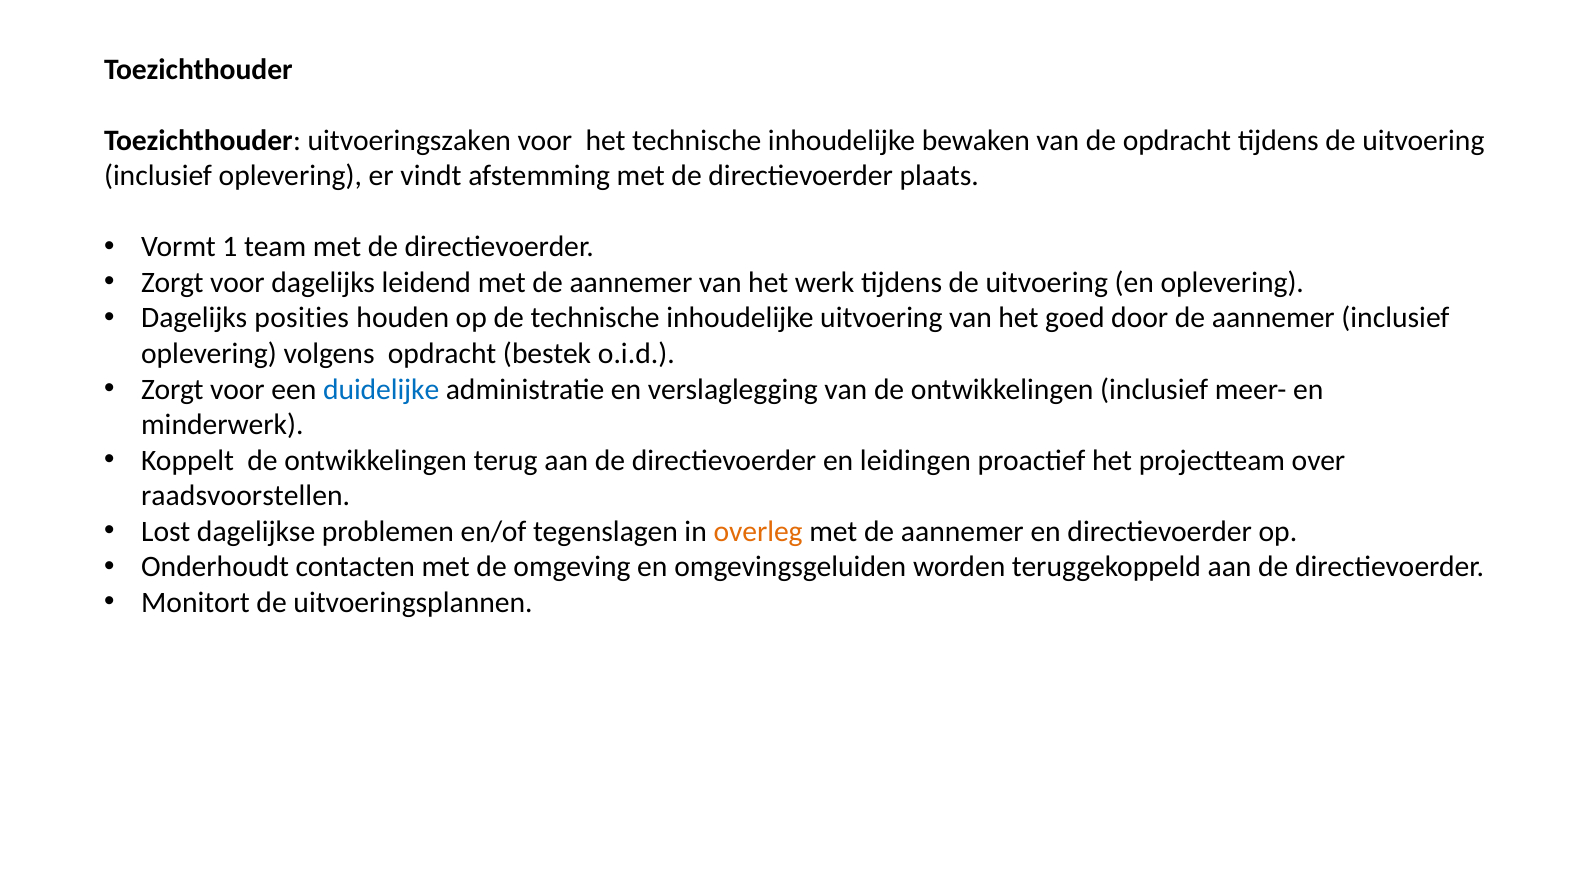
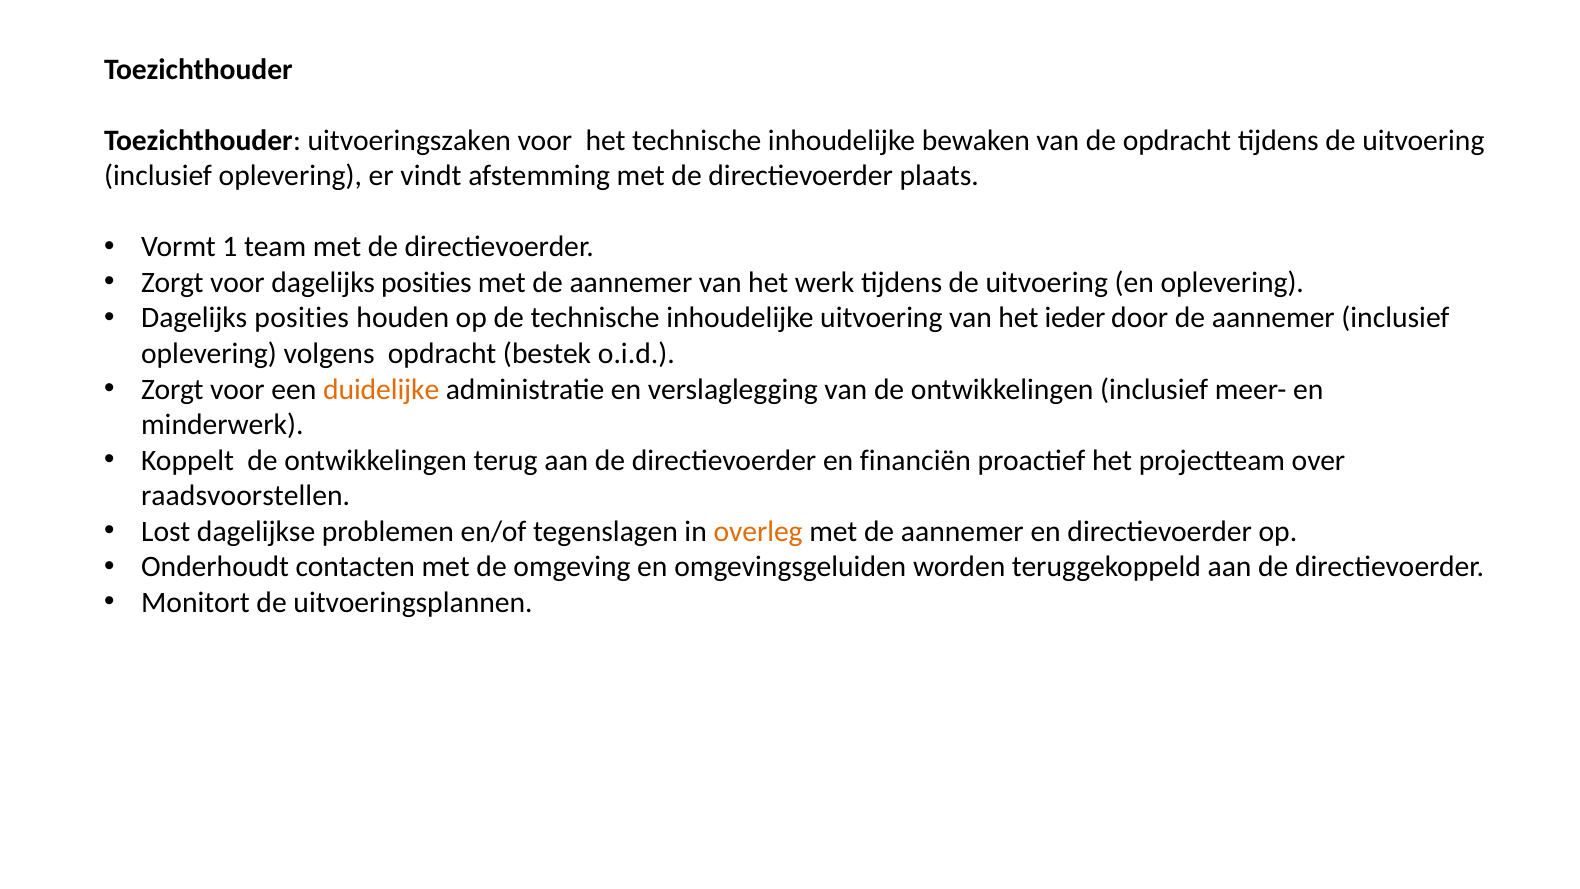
voor dagelijks leidend: leidend -> posities (426, 283)
goed: goed -> ieder (1075, 318)
duidelijke colour: blue -> orange (381, 389)
leidingen: leidingen -> financiën (915, 460)
